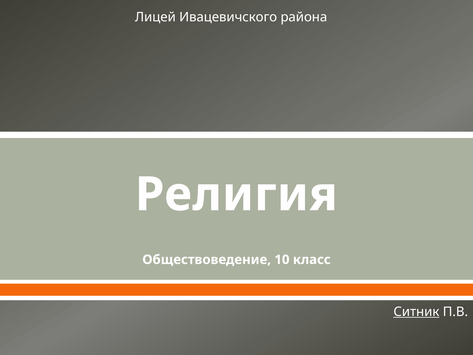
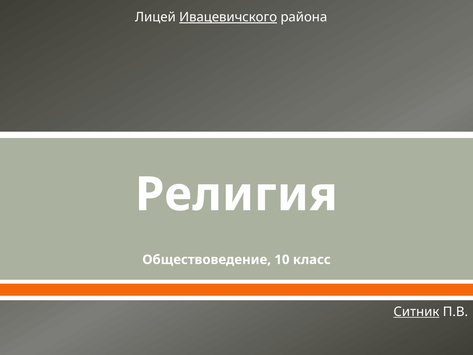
Ивацевичского underline: none -> present (228, 17)
